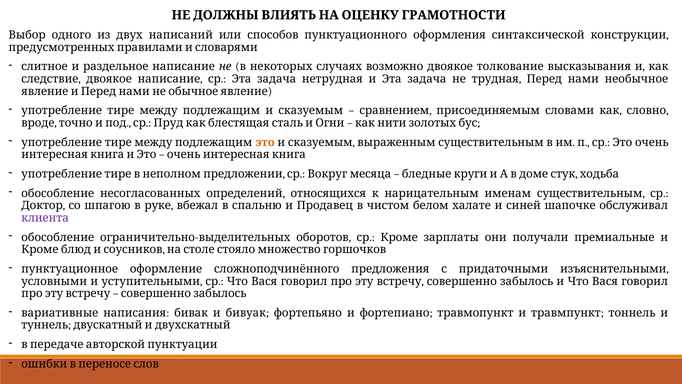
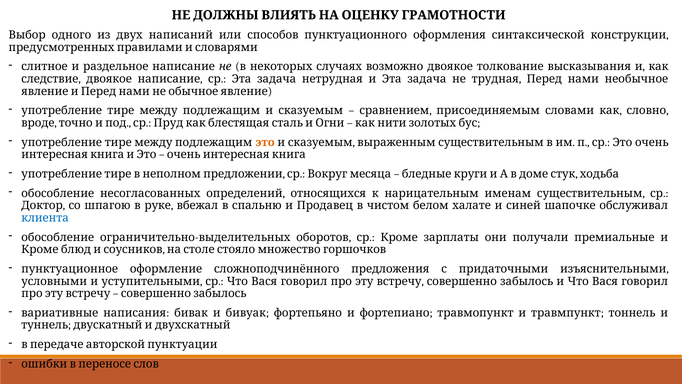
клиента colour: purple -> blue (45, 218)
